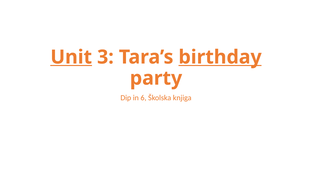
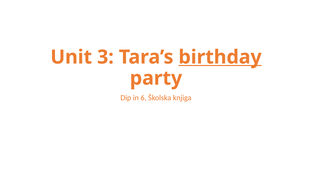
Unit underline: present -> none (71, 57)
